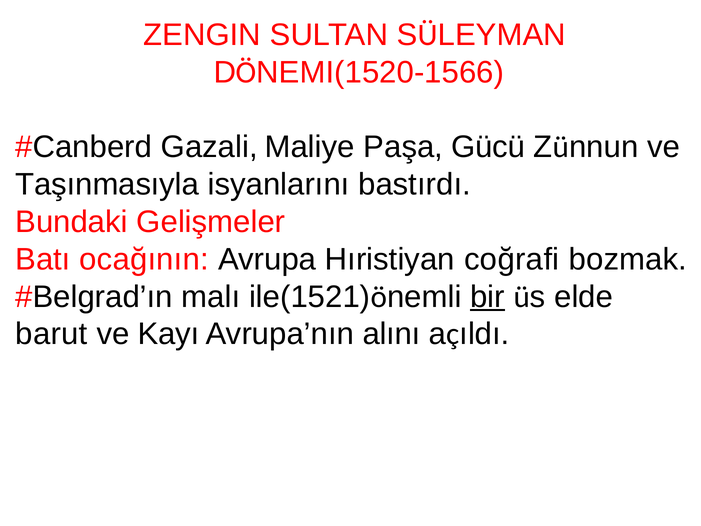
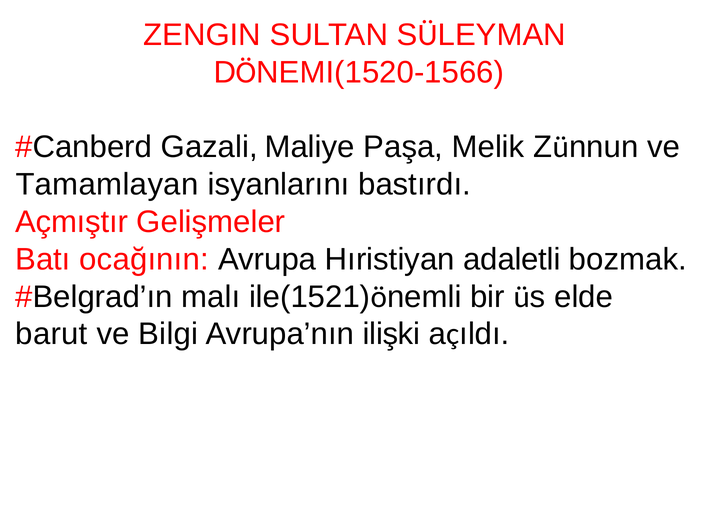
Gücü: Gücü -> Melik (488, 147)
Taşınmasıyla: Taşınmasıyla -> Tamamlayan (107, 184)
Bundaki: Bundaki -> Açmıştır (72, 222)
coğrafi: coğrafi -> adaletli (512, 259)
bir underline: present -> none (487, 297)
Kayı: Kayı -> Bilgi (168, 334)
alını: alını -> ilişki (391, 334)
